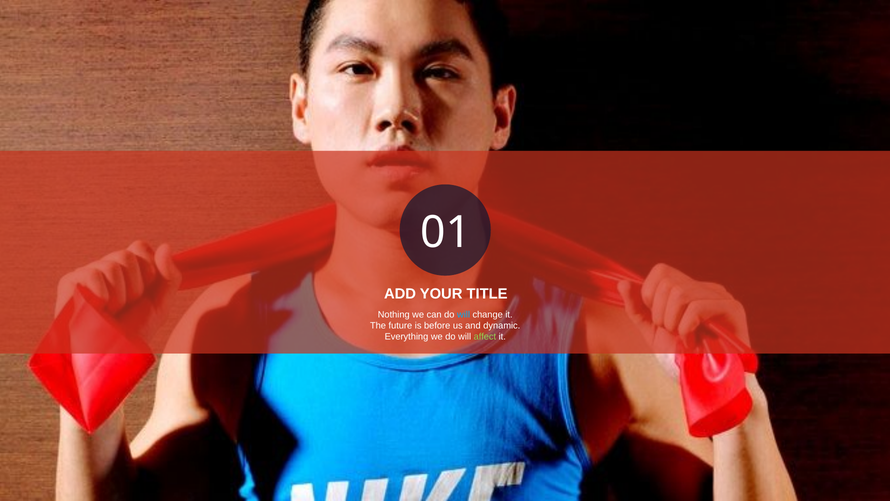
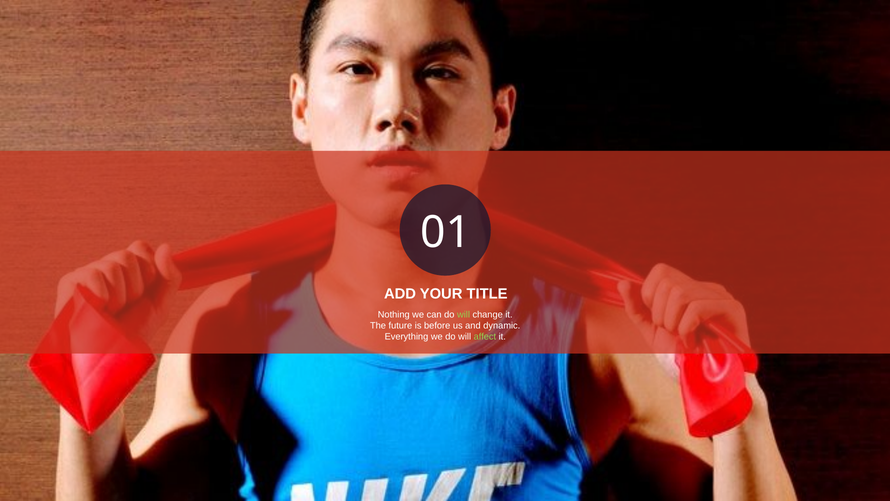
will colour: light blue -> light green (464, 314)
